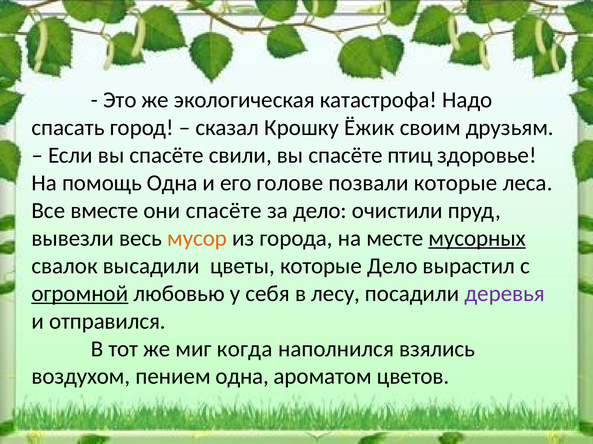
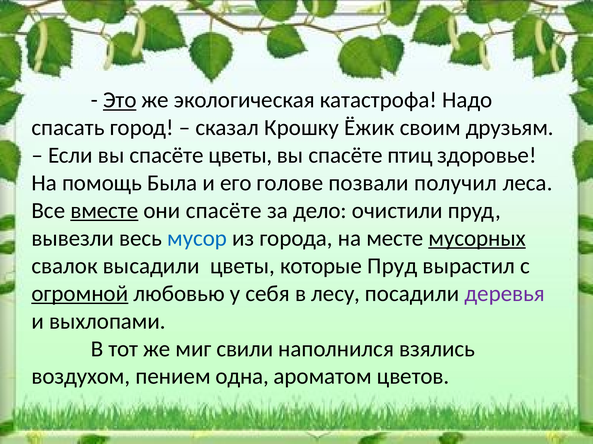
Это underline: none -> present (120, 100)
спасёте свили: свили -> цветы (240, 156)
помощь Одна: Одна -> Была (172, 183)
позвали которые: которые -> получил (456, 183)
вместе underline: none -> present (104, 211)
мусор colour: orange -> blue (197, 239)
которые Дело: Дело -> Пруд (392, 266)
отправился: отправился -> выхлопами (107, 322)
когда: когда -> свили (245, 349)
